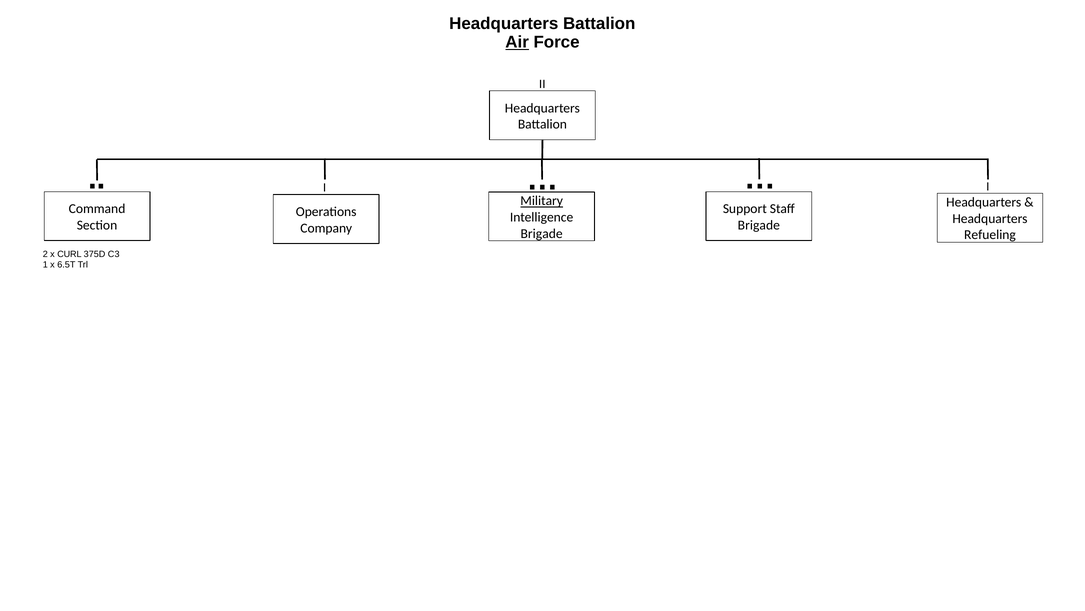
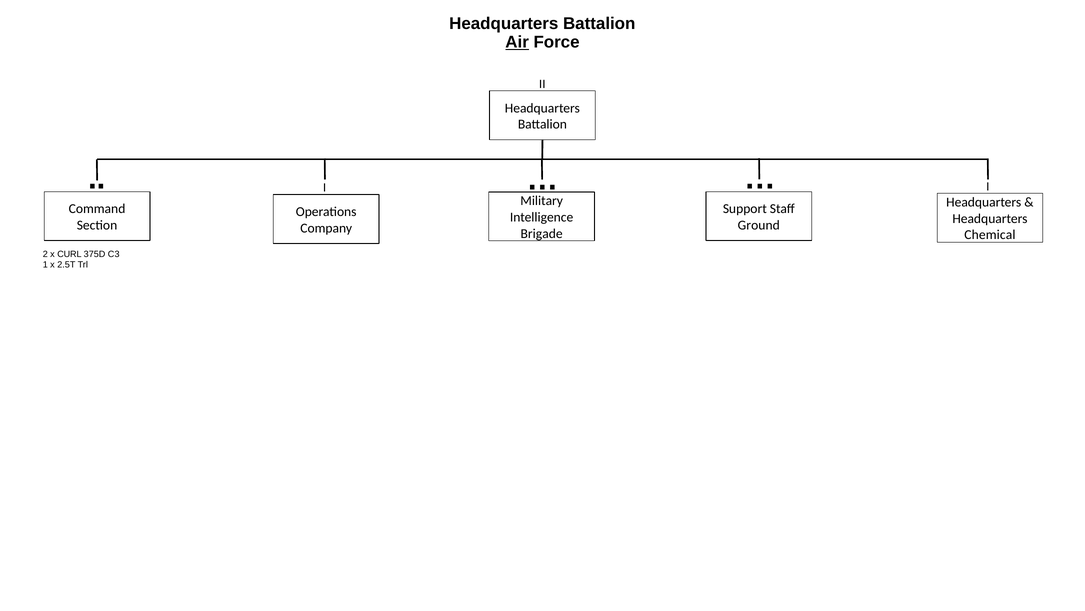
Military underline: present -> none (542, 201)
Brigade: Brigade -> Ground (759, 225)
Refueling: Refueling -> Chemical (990, 235)
6.5T: 6.5T -> 2.5T (66, 265)
